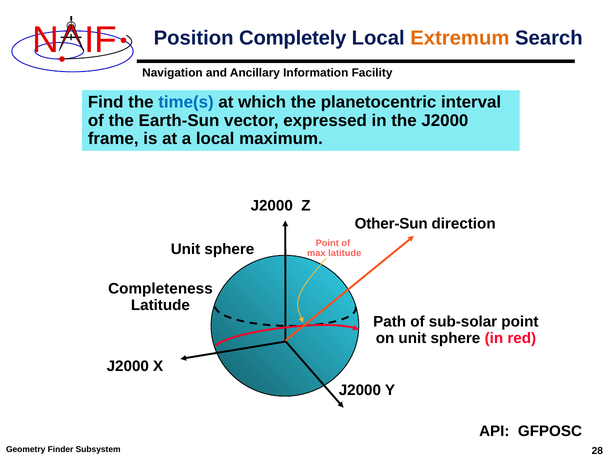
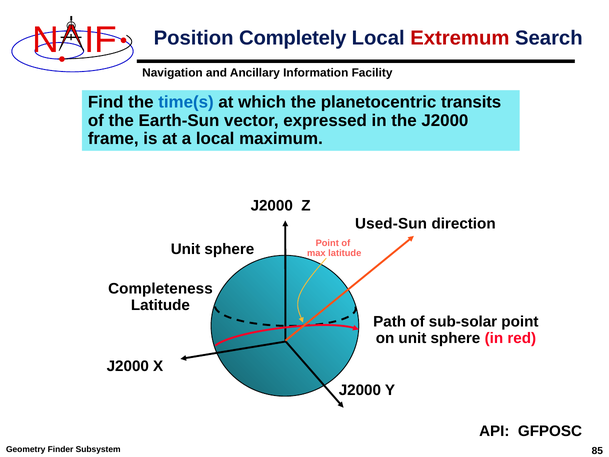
Extremum colour: orange -> red (460, 38)
interval: interval -> transits (471, 102)
Other-Sun: Other-Sun -> Used-Sun (391, 224)
28: 28 -> 85 (597, 451)
